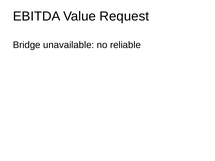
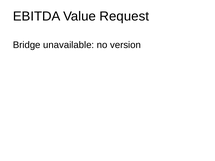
reliable: reliable -> version (125, 45)
